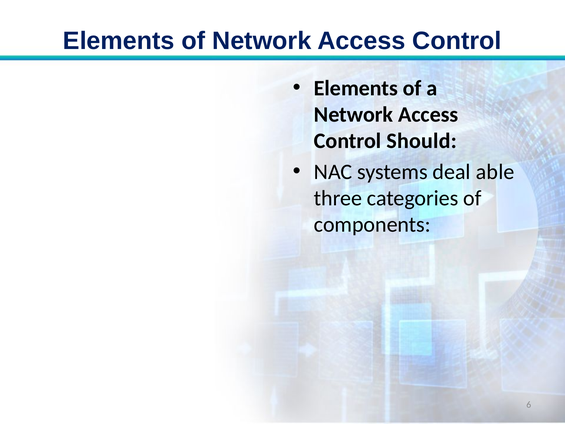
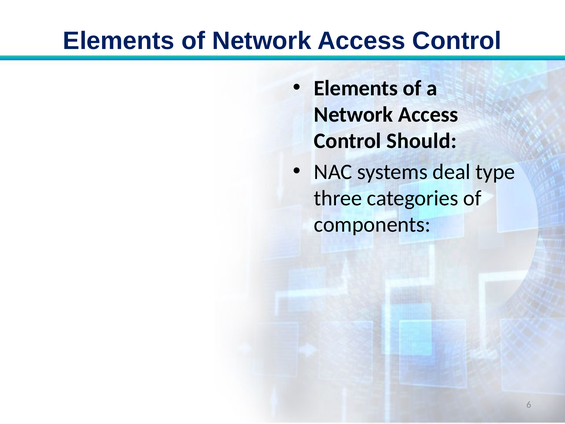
able: able -> type (495, 172)
